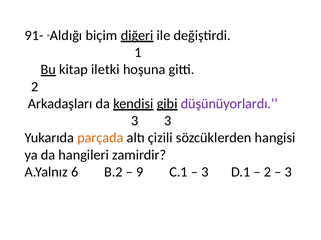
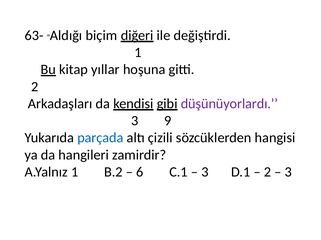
91-: 91- -> 63- (34, 35)
iletki: iletki -> yıllar (105, 70)
3 3: 3 -> 9 (168, 121)
parçada colour: orange -> blue (100, 138)
A.Yalnız 6: 6 -> 1 (75, 172)
9: 9 -> 6 (140, 172)
